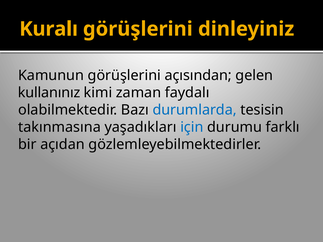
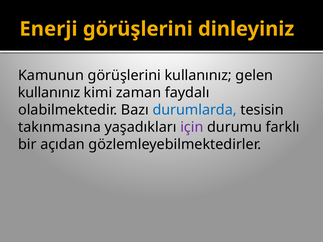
Kuralı: Kuralı -> Enerji (48, 29)
görüşlerini açısından: açısından -> kullanınız (198, 76)
için colour: blue -> purple (192, 127)
